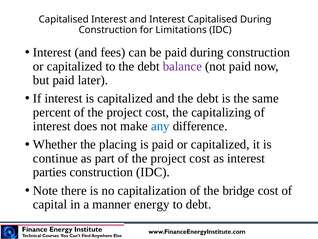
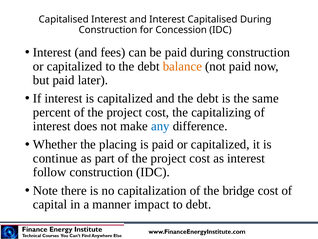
Limitations: Limitations -> Concession (181, 30)
balance colour: purple -> orange (182, 66)
parties: parties -> follow (50, 172)
energy: energy -> impact (152, 204)
